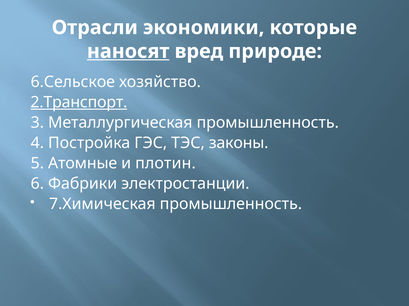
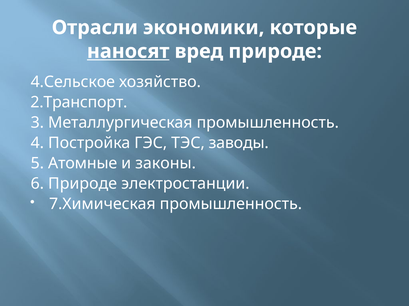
6.Сельское: 6.Сельское -> 4.Сельское (73, 82)
2.Транспорт underline: present -> none (79, 102)
законы: законы -> заводы (239, 143)
плотин: плотин -> законы (166, 164)
6 Фабрики: Фабрики -> Природе (83, 184)
